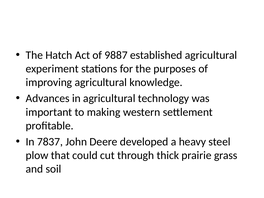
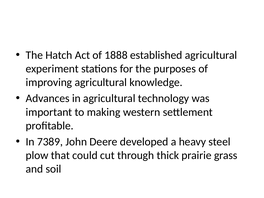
9887: 9887 -> 1888 (116, 55)
7837: 7837 -> 7389 (50, 142)
